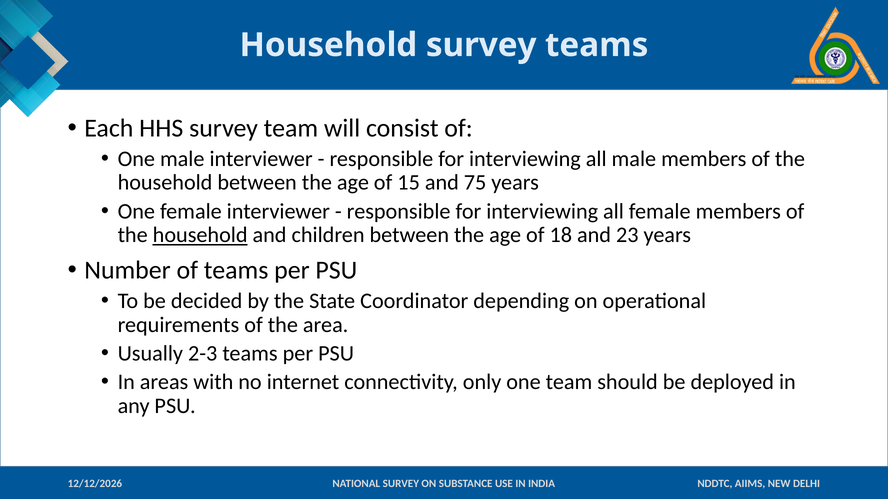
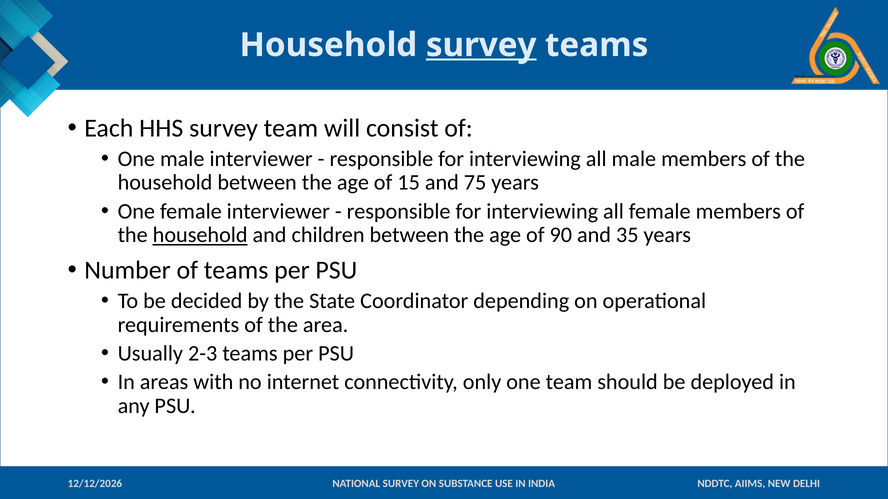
survey underline: none -> present (481, 45)
18: 18 -> 90 (561, 235)
23: 23 -> 35 (627, 235)
